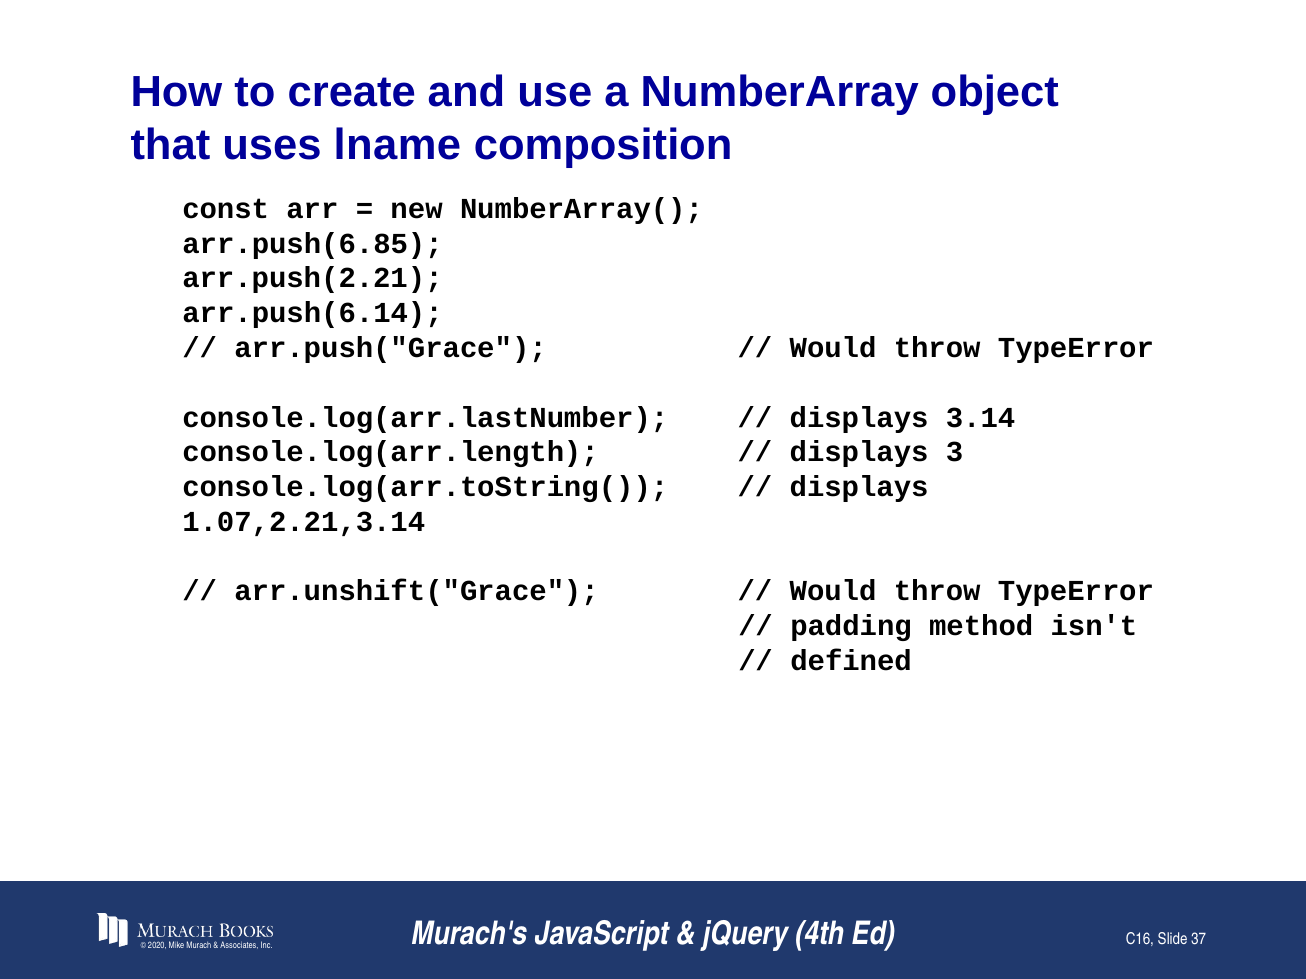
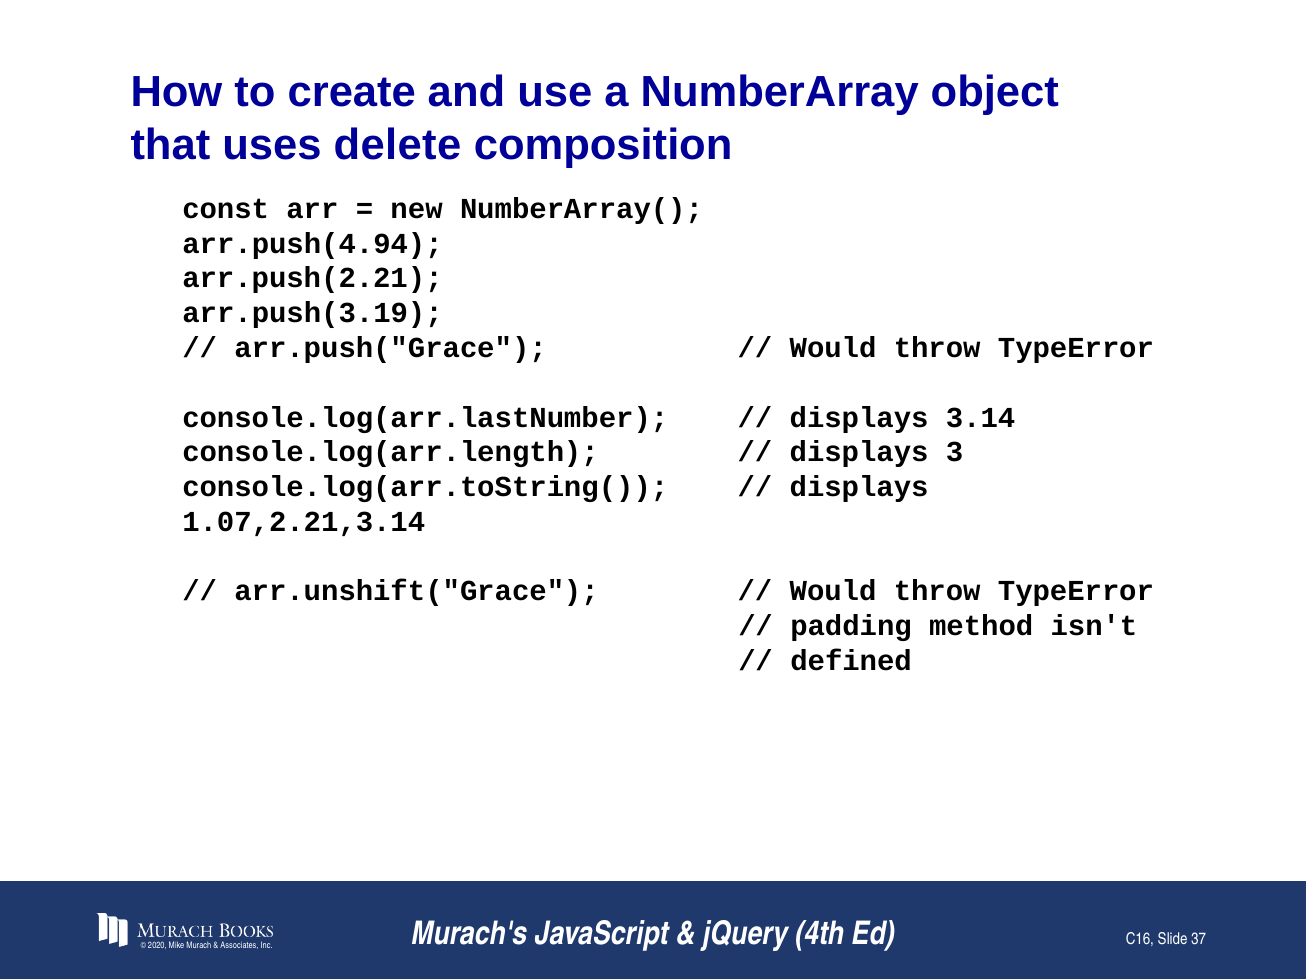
lname: lname -> delete (397, 145)
arr.push(6.85: arr.push(6.85 -> arr.push(4.94 (313, 244)
arr.push(6.14: arr.push(6.14 -> arr.push(3.19 (313, 313)
